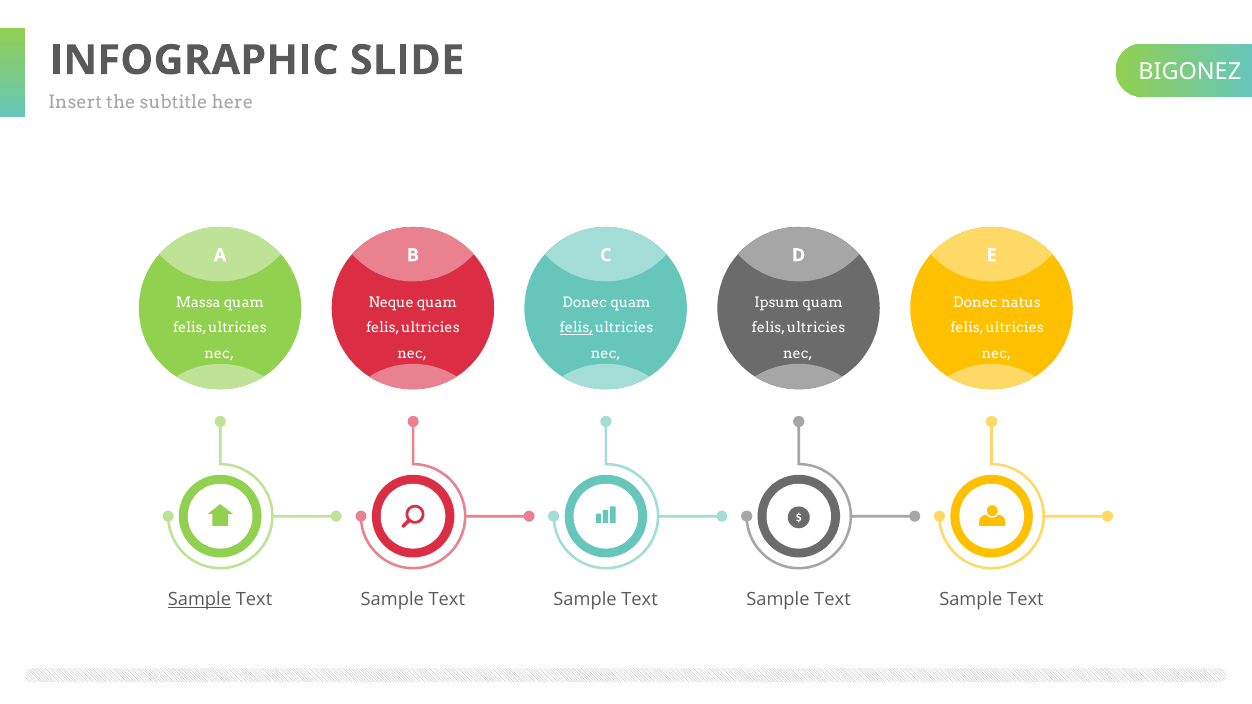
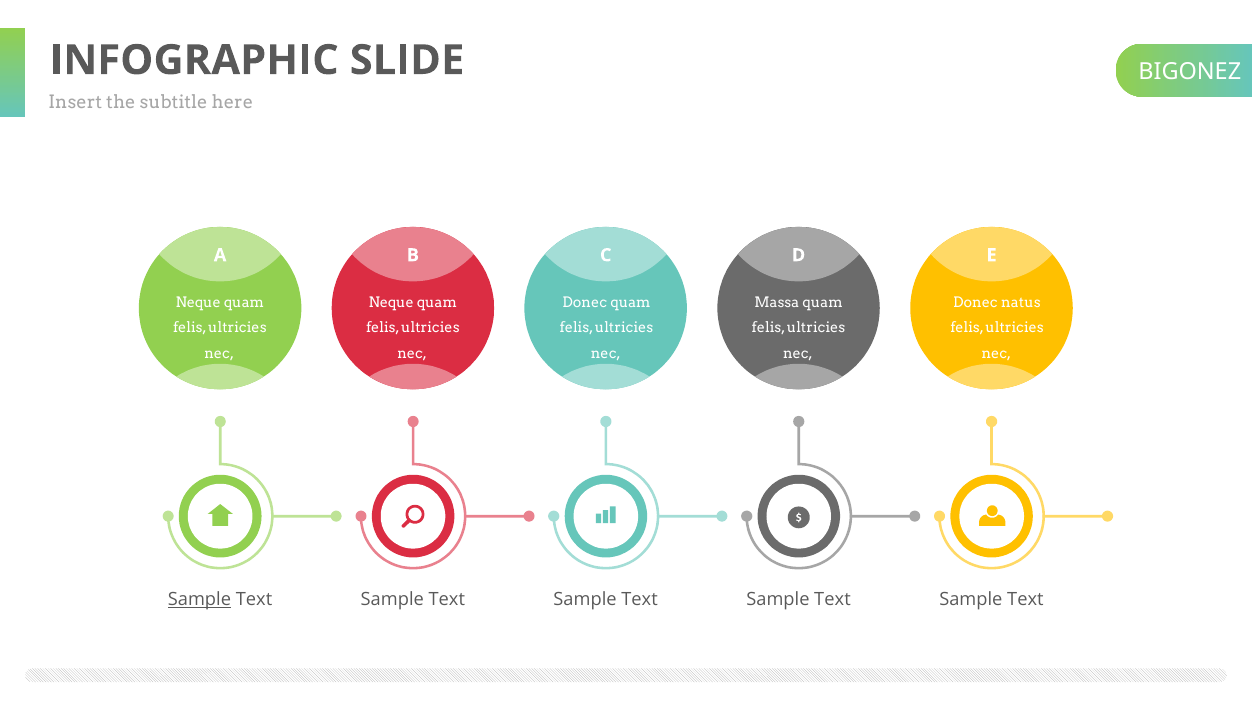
Massa: Massa -> Neque (198, 302)
Ipsum: Ipsum -> Massa (777, 302)
felis underline: present -> none (576, 328)
